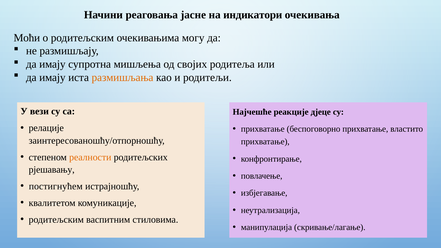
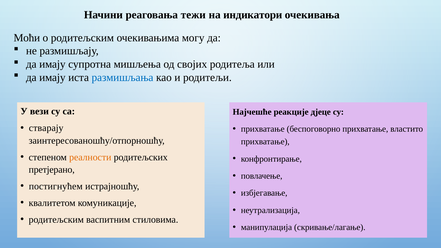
јасне: јасне -> тежи (193, 15)
размишљања colour: orange -> blue (123, 77)
релације: релације -> стварају (46, 128)
рјешавању: рјешавању -> претјерано (52, 170)
